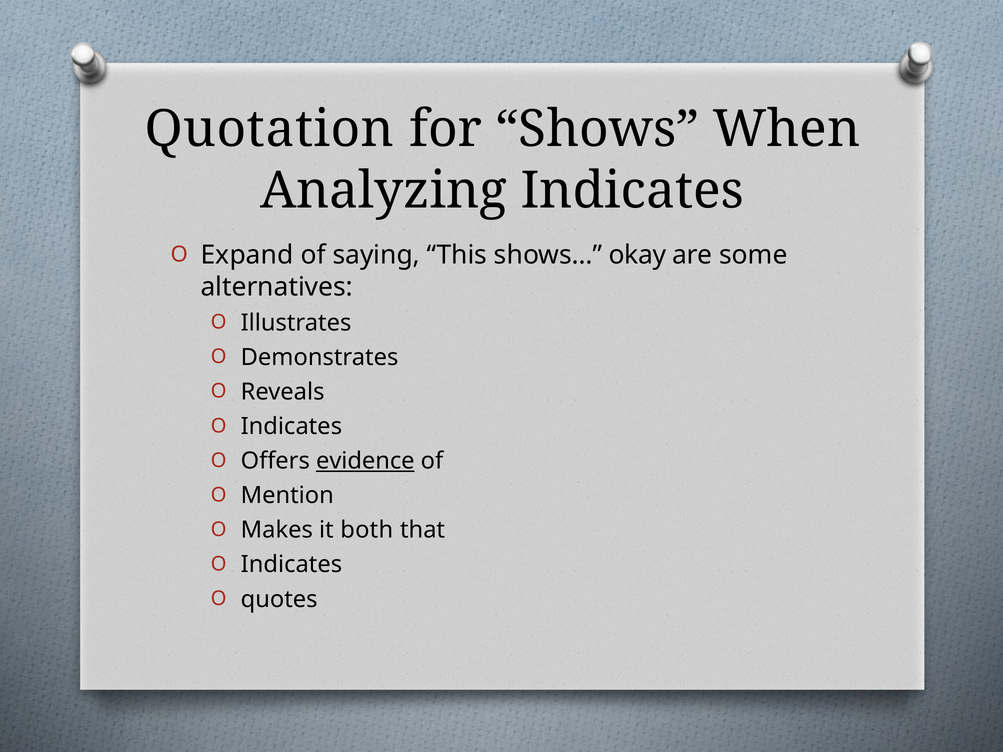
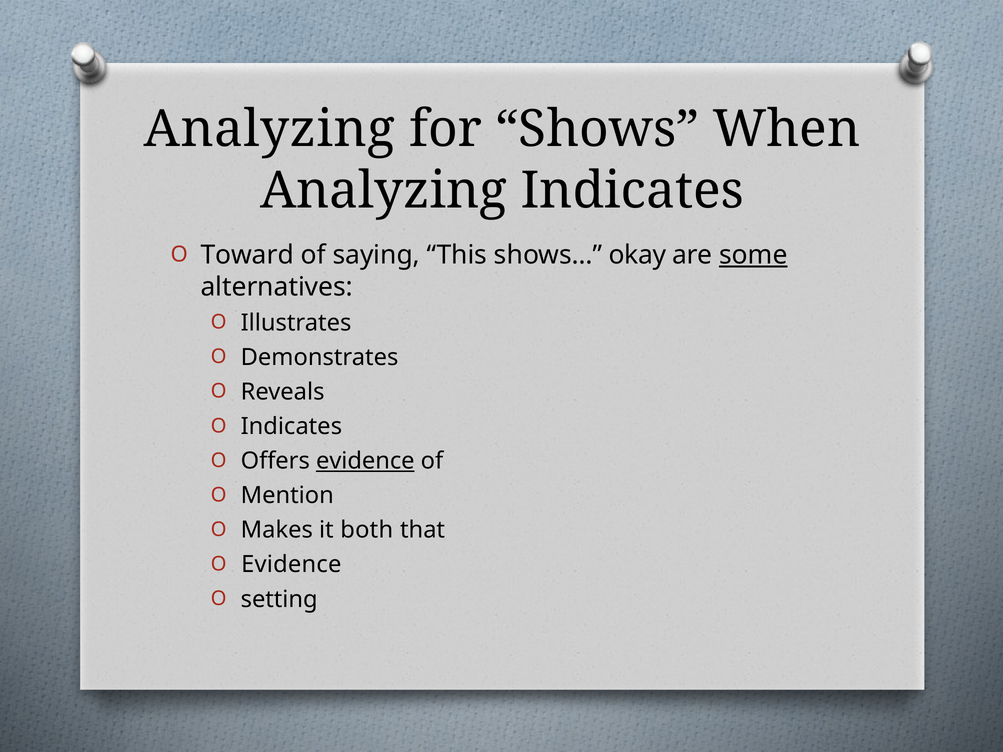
Quotation: Quotation -> Analyzing (269, 129)
Expand: Expand -> Toward (247, 255)
some underline: none -> present (753, 255)
Indicates: Indicates -> Evidence (291, 565)
quotes: quotes -> setting (279, 599)
